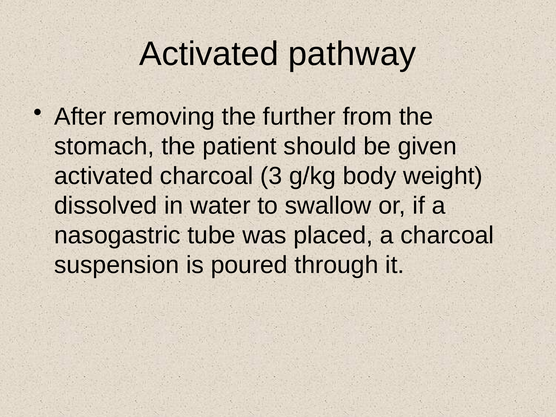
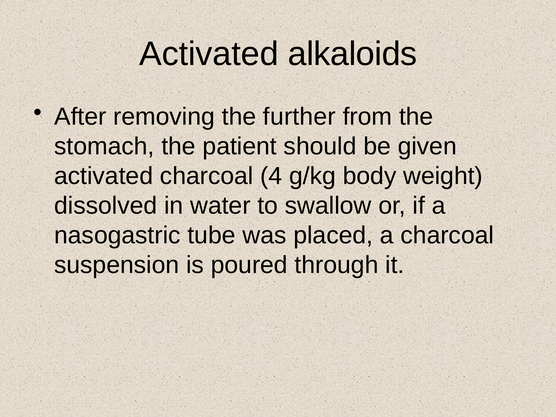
pathway: pathway -> alkaloids (353, 54)
3: 3 -> 4 (271, 176)
